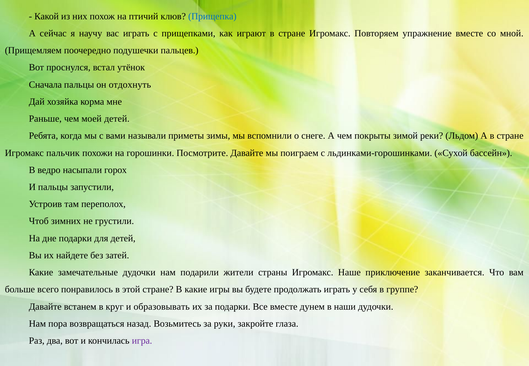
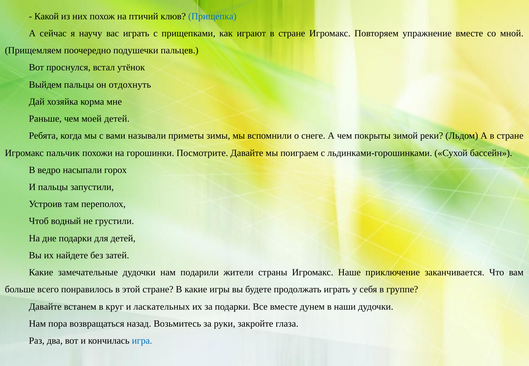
Сначала: Сначала -> Выйдем (45, 85)
зимних: зимних -> водный (66, 221)
образовывать: образовывать -> ласкательных (162, 307)
игра colour: purple -> blue (142, 341)
